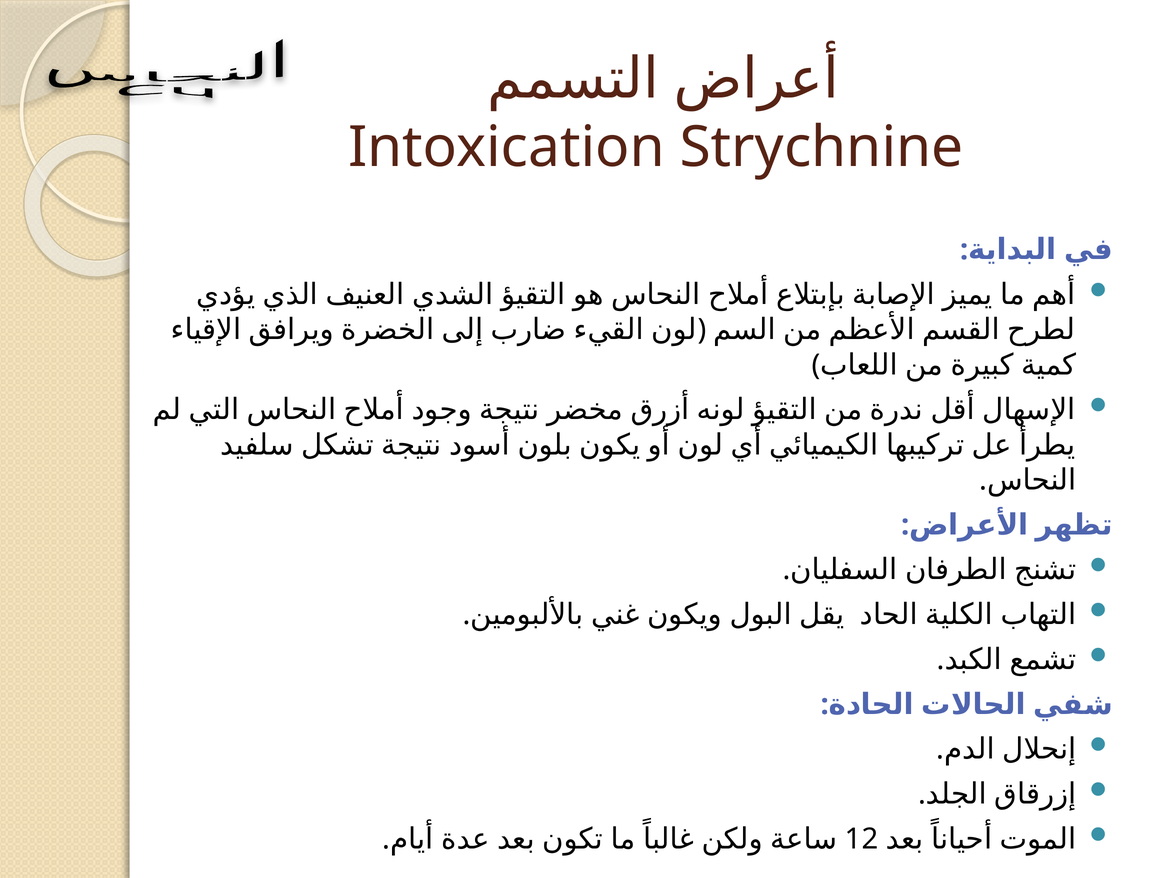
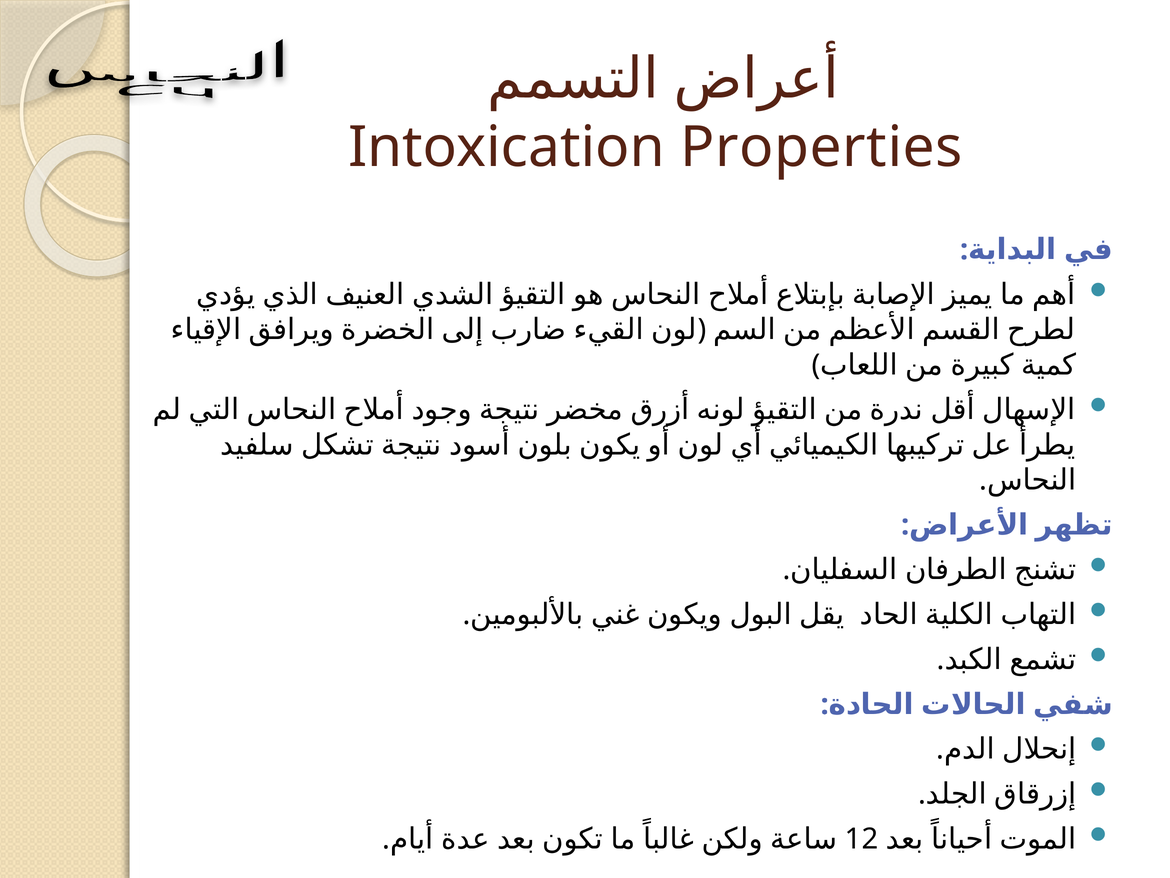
Strychnine: Strychnine -> Properties (821, 147)
